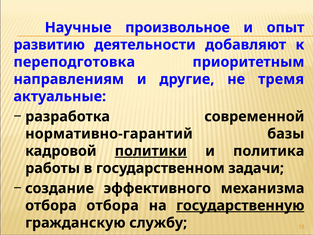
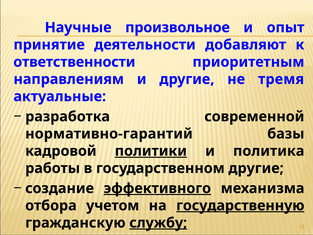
развитию: развитию -> принятие (49, 45)
переподготовка: переподготовка -> ответственности (74, 62)
государственном задачи: задачи -> другие (256, 168)
эффективного underline: none -> present (157, 188)
отбора отбора: отбора -> учетом (113, 205)
службу underline: none -> present (158, 223)
